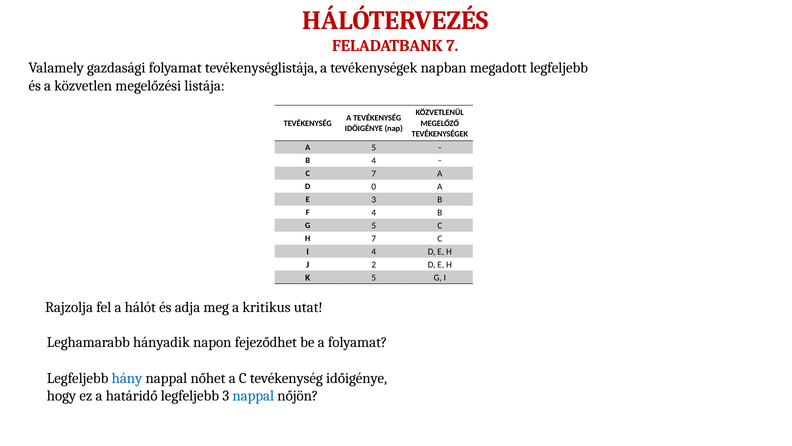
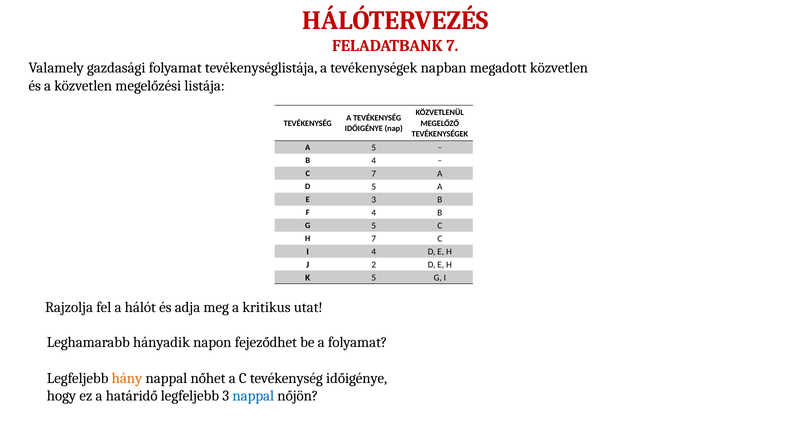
megadott legfeljebb: legfeljebb -> közvetlen (559, 68)
D 0: 0 -> 5 (374, 186)
hány colour: blue -> orange (127, 378)
